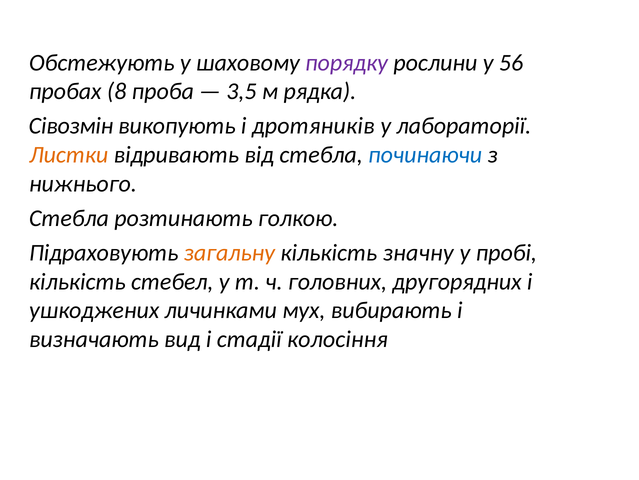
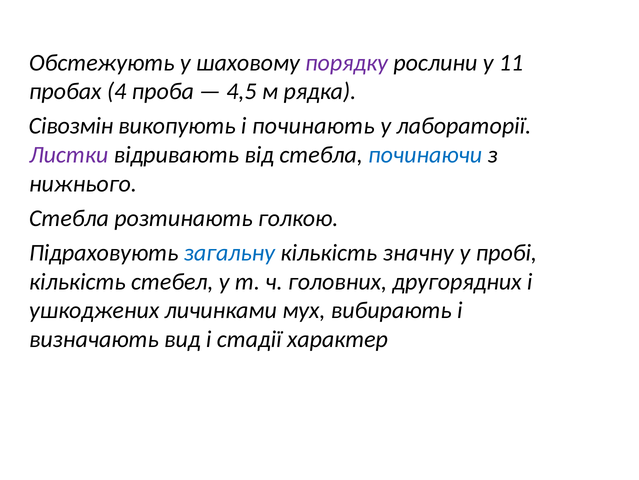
56: 56 -> 11 (511, 63)
8: 8 -> 4 (117, 91)
3,5: 3,5 -> 4,5 (241, 91)
дротяників: дротяників -> починають (313, 126)
Листки colour: orange -> purple (69, 155)
загальну colour: orange -> blue (229, 252)
колосіння: колосіння -> характер (337, 339)
